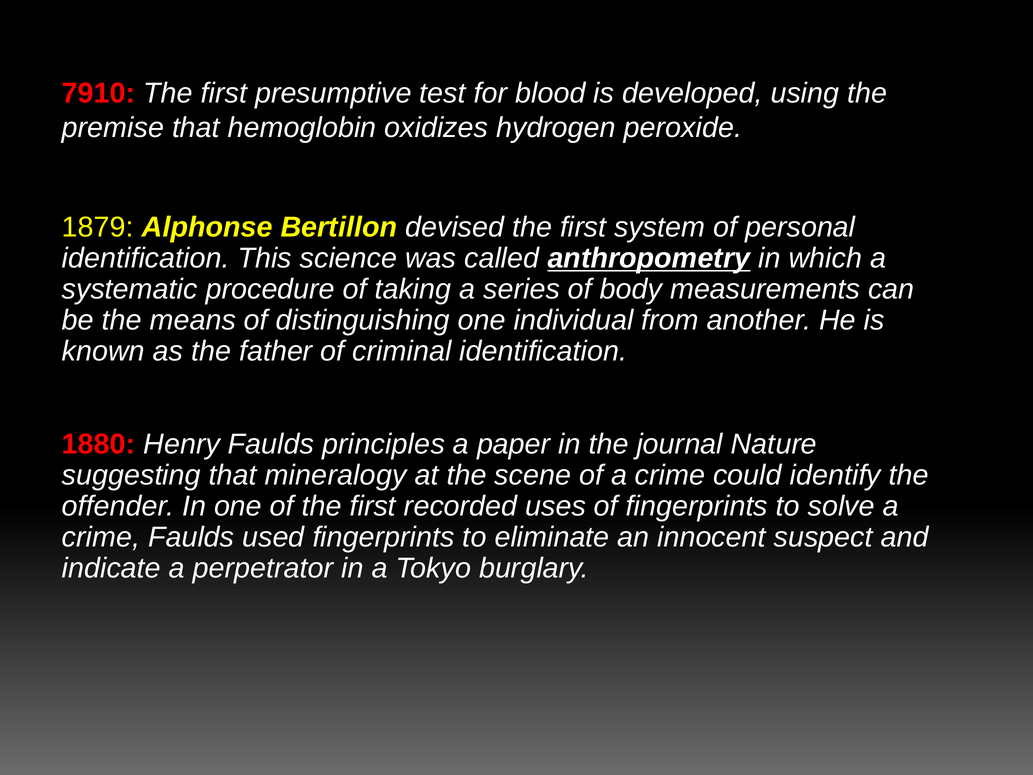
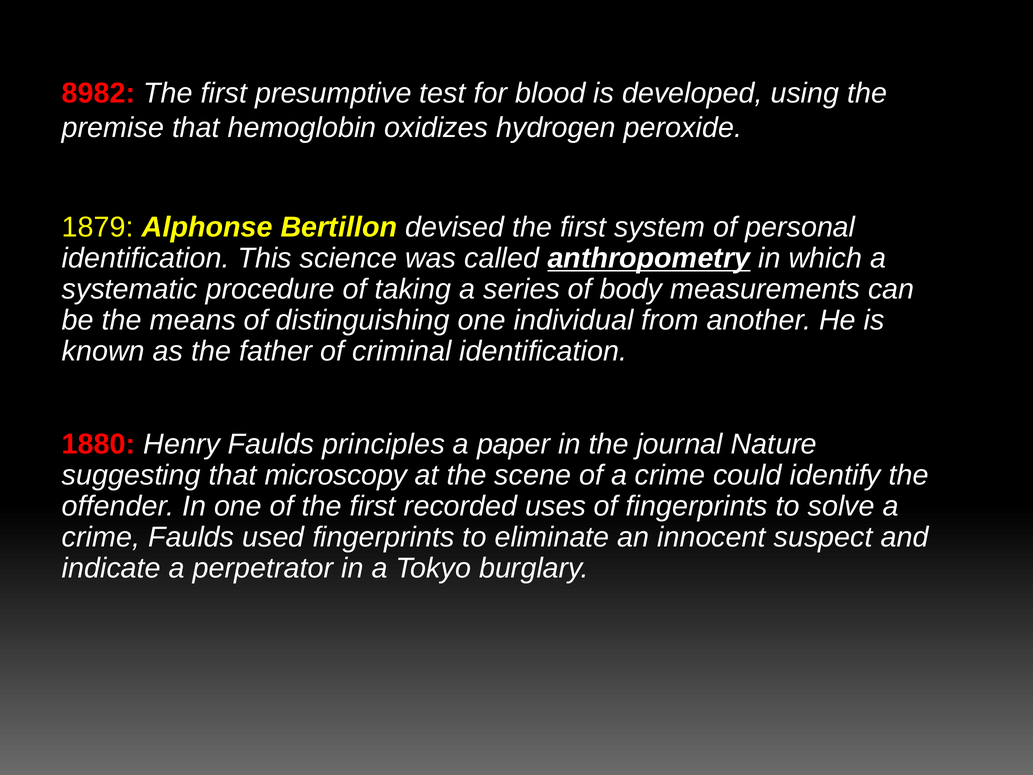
7910: 7910 -> 8982 (99, 93)
mineralogy: mineralogy -> microscopy (336, 475)
